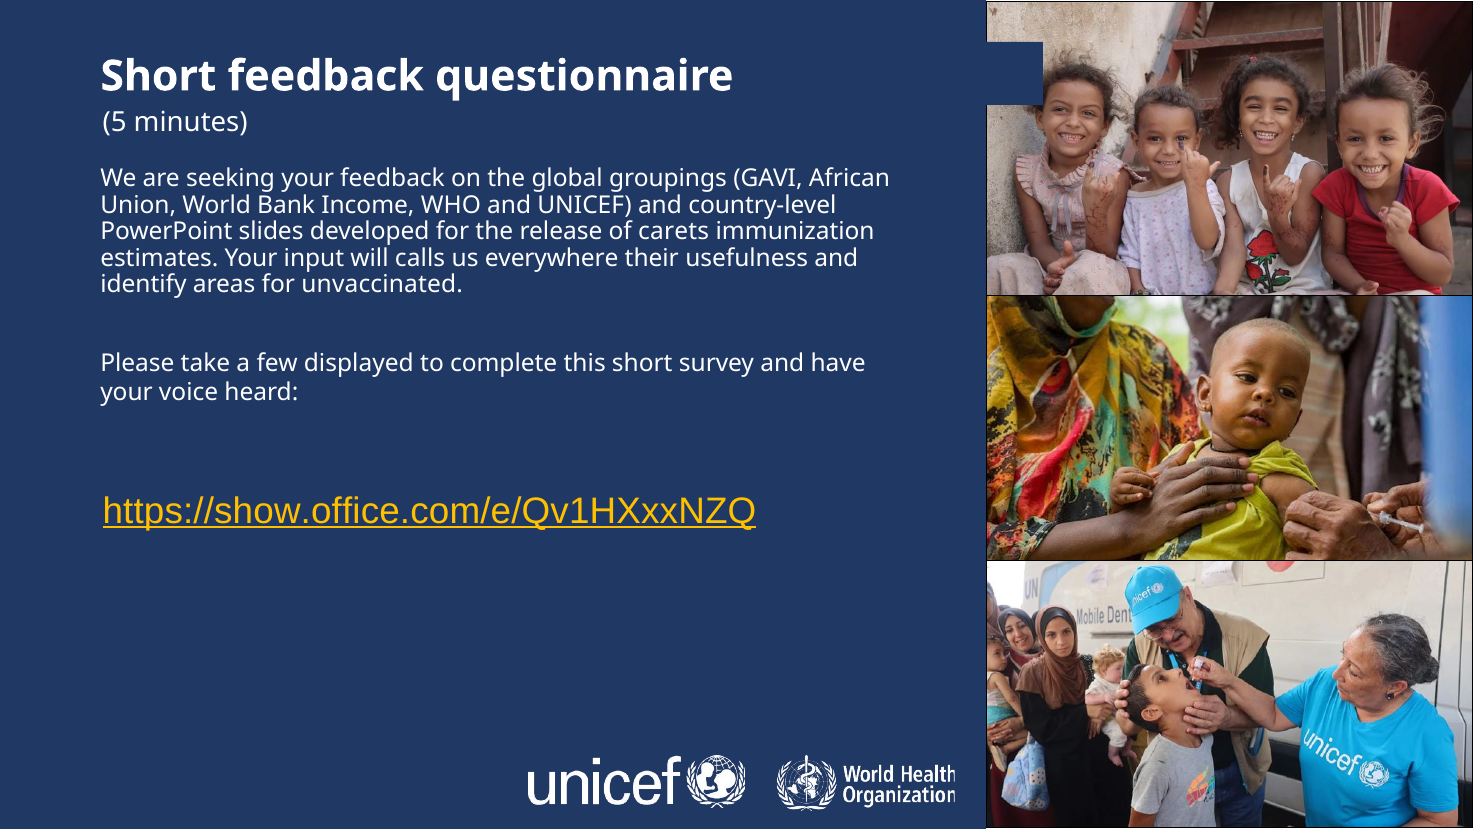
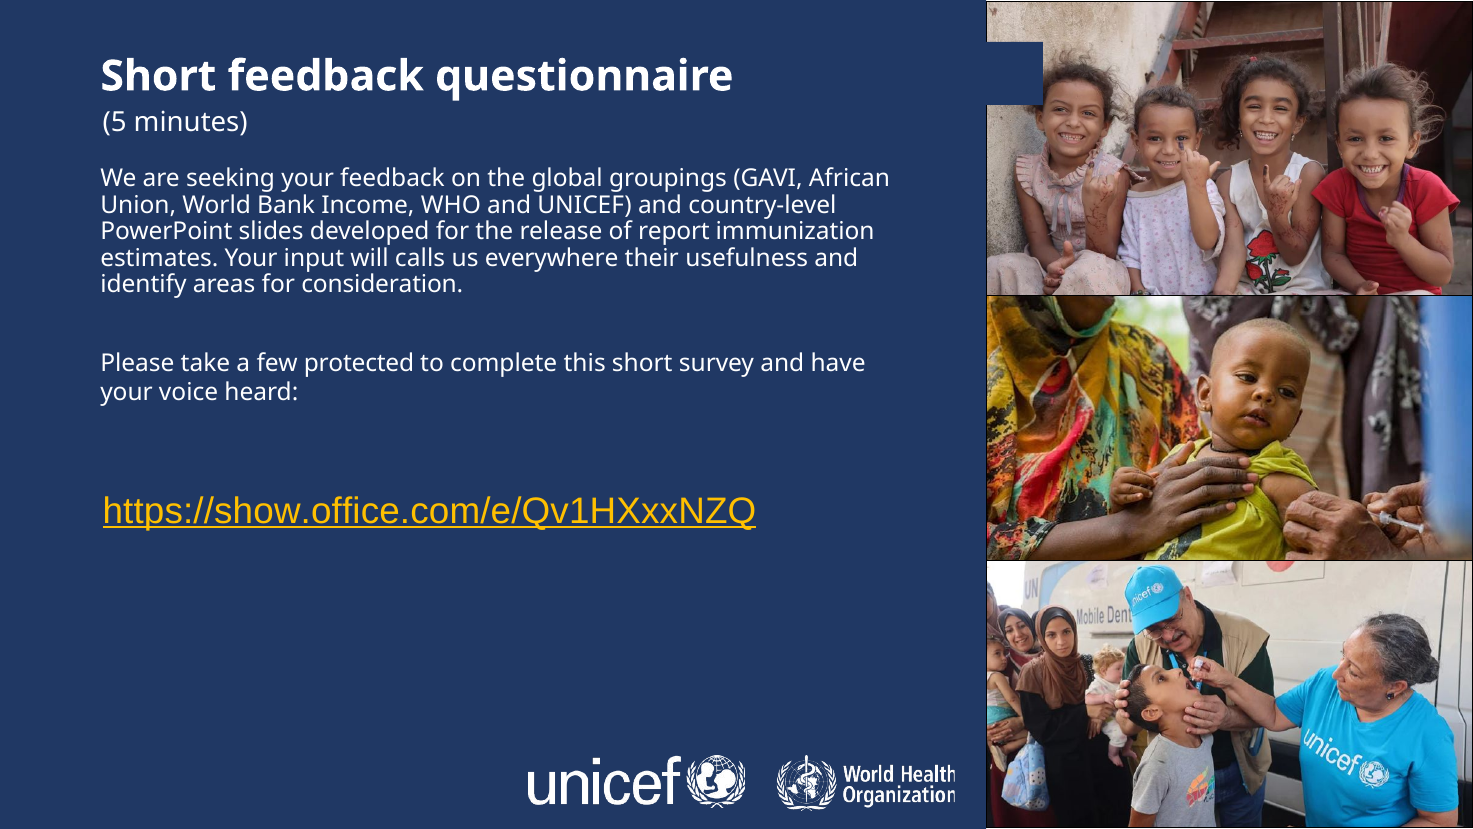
carets: carets -> report (674, 232)
unvaccinated: unvaccinated -> consideration (382, 285)
displayed: displayed -> protected (359, 363)
